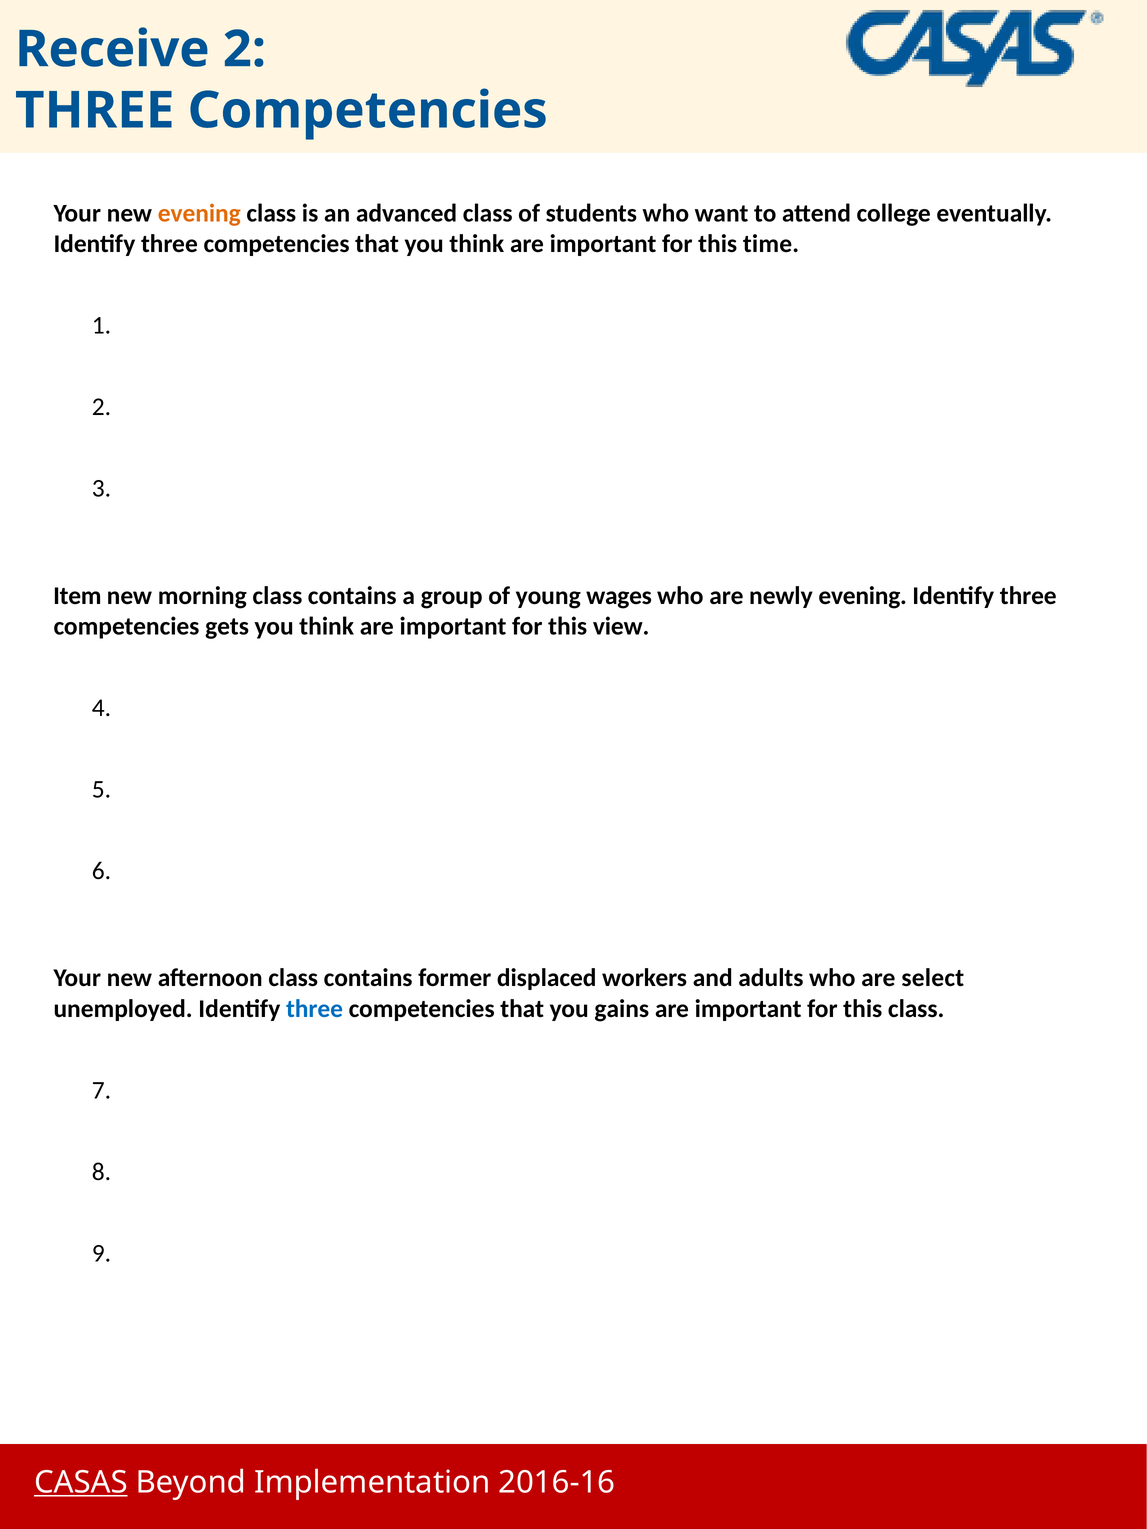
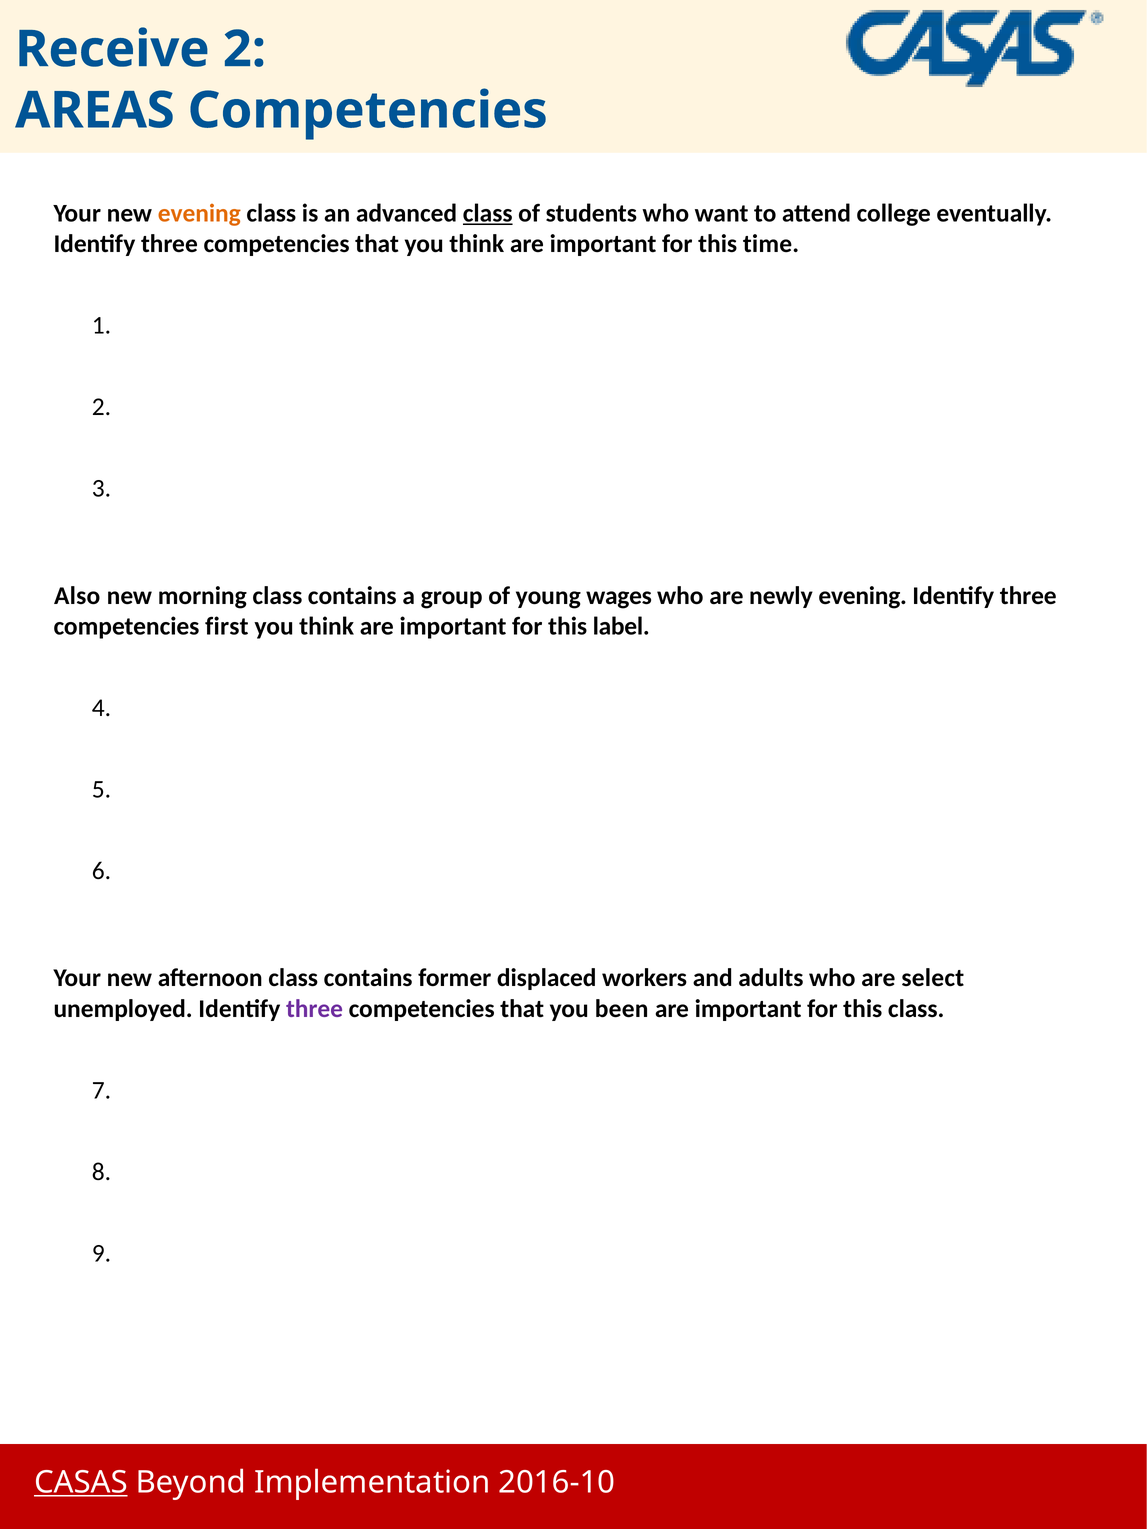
THREE: THREE -> AREAS (95, 111)
class underline: none -> present (488, 213)
Item: Item -> Also (77, 596)
gets: gets -> first (227, 626)
view: view -> label (621, 626)
three colour: blue -> purple (315, 1009)
gains: gains -> been (622, 1009)
2016-16: 2016-16 -> 2016-10 (557, 1483)
